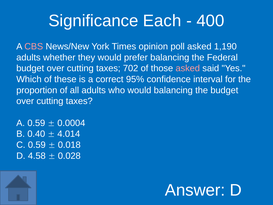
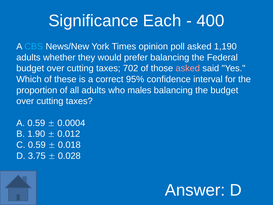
CBS colour: pink -> light blue (34, 46)
who would: would -> males (139, 90)
0.40: 0.40 -> 1.90 (36, 134)
4.014: 4.014 -> 0.012 (69, 134)
4.58: 4.58 -> 3.75 (37, 156)
